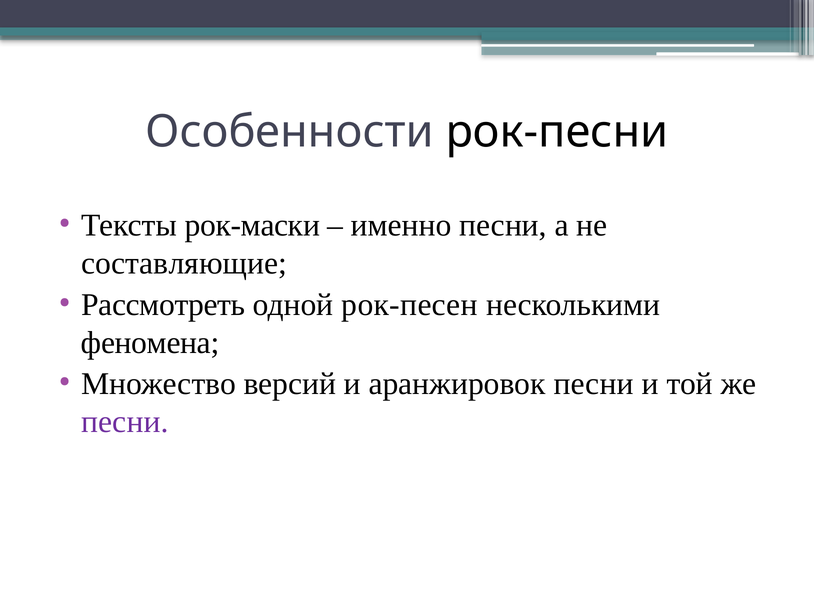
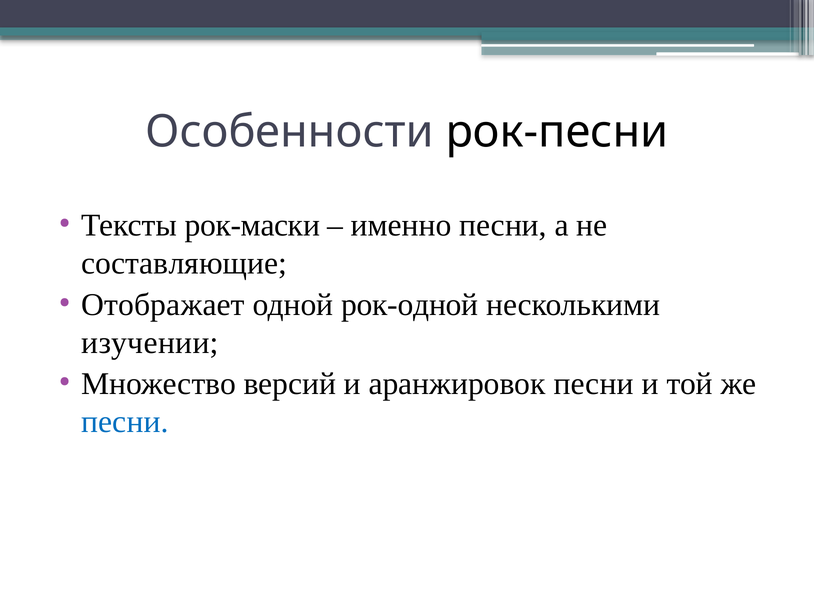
Рассмотреть: Рассмотреть -> Отображает (163, 305)
рок-песен: рок-песен -> рок-одной (410, 305)
феномена: феномена -> изучении (150, 343)
песни colour: purple -> blue (125, 422)
